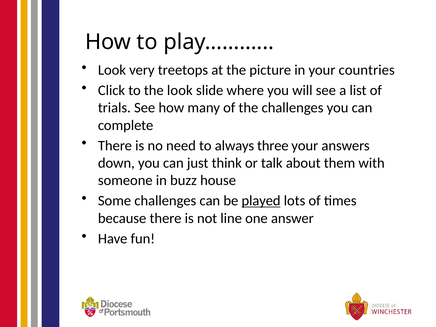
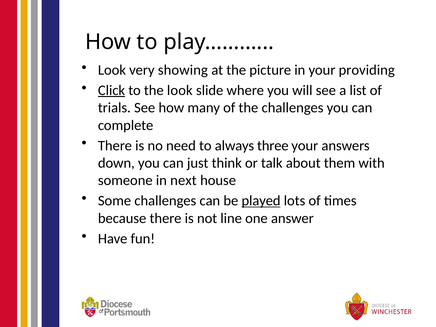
treetops: treetops -> showing (183, 70)
countries: countries -> providing (367, 70)
Click underline: none -> present (112, 90)
buzz: buzz -> next (183, 180)
